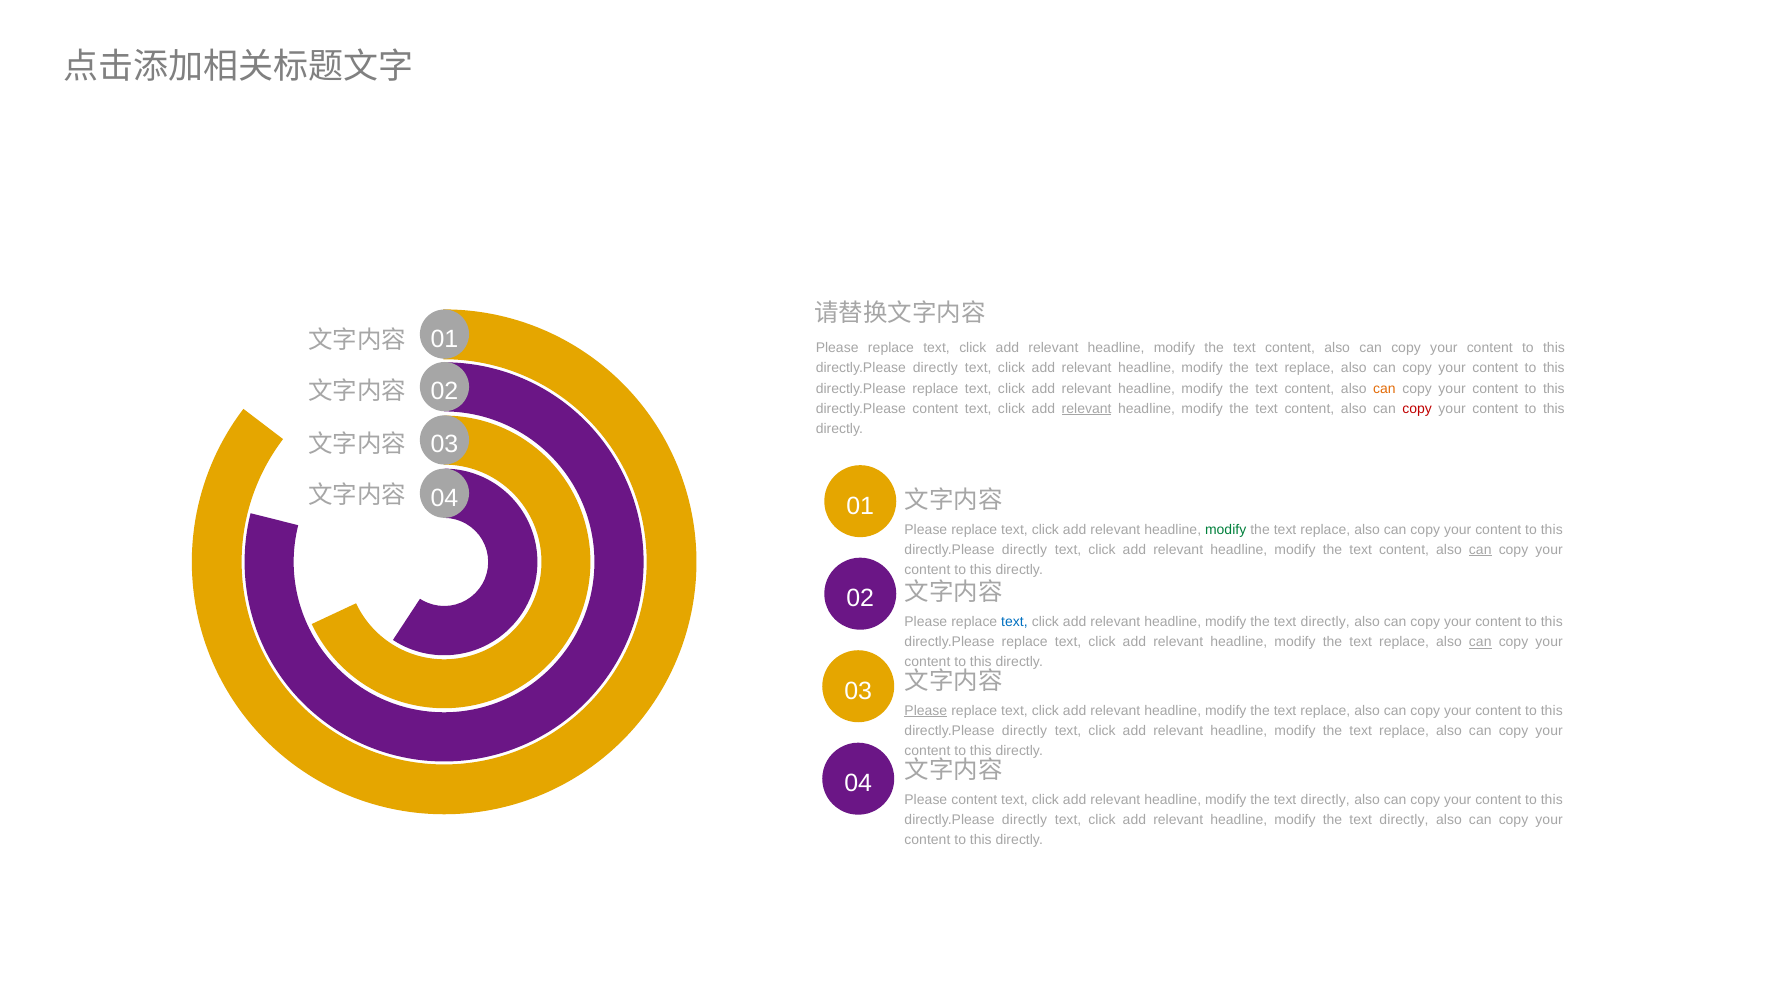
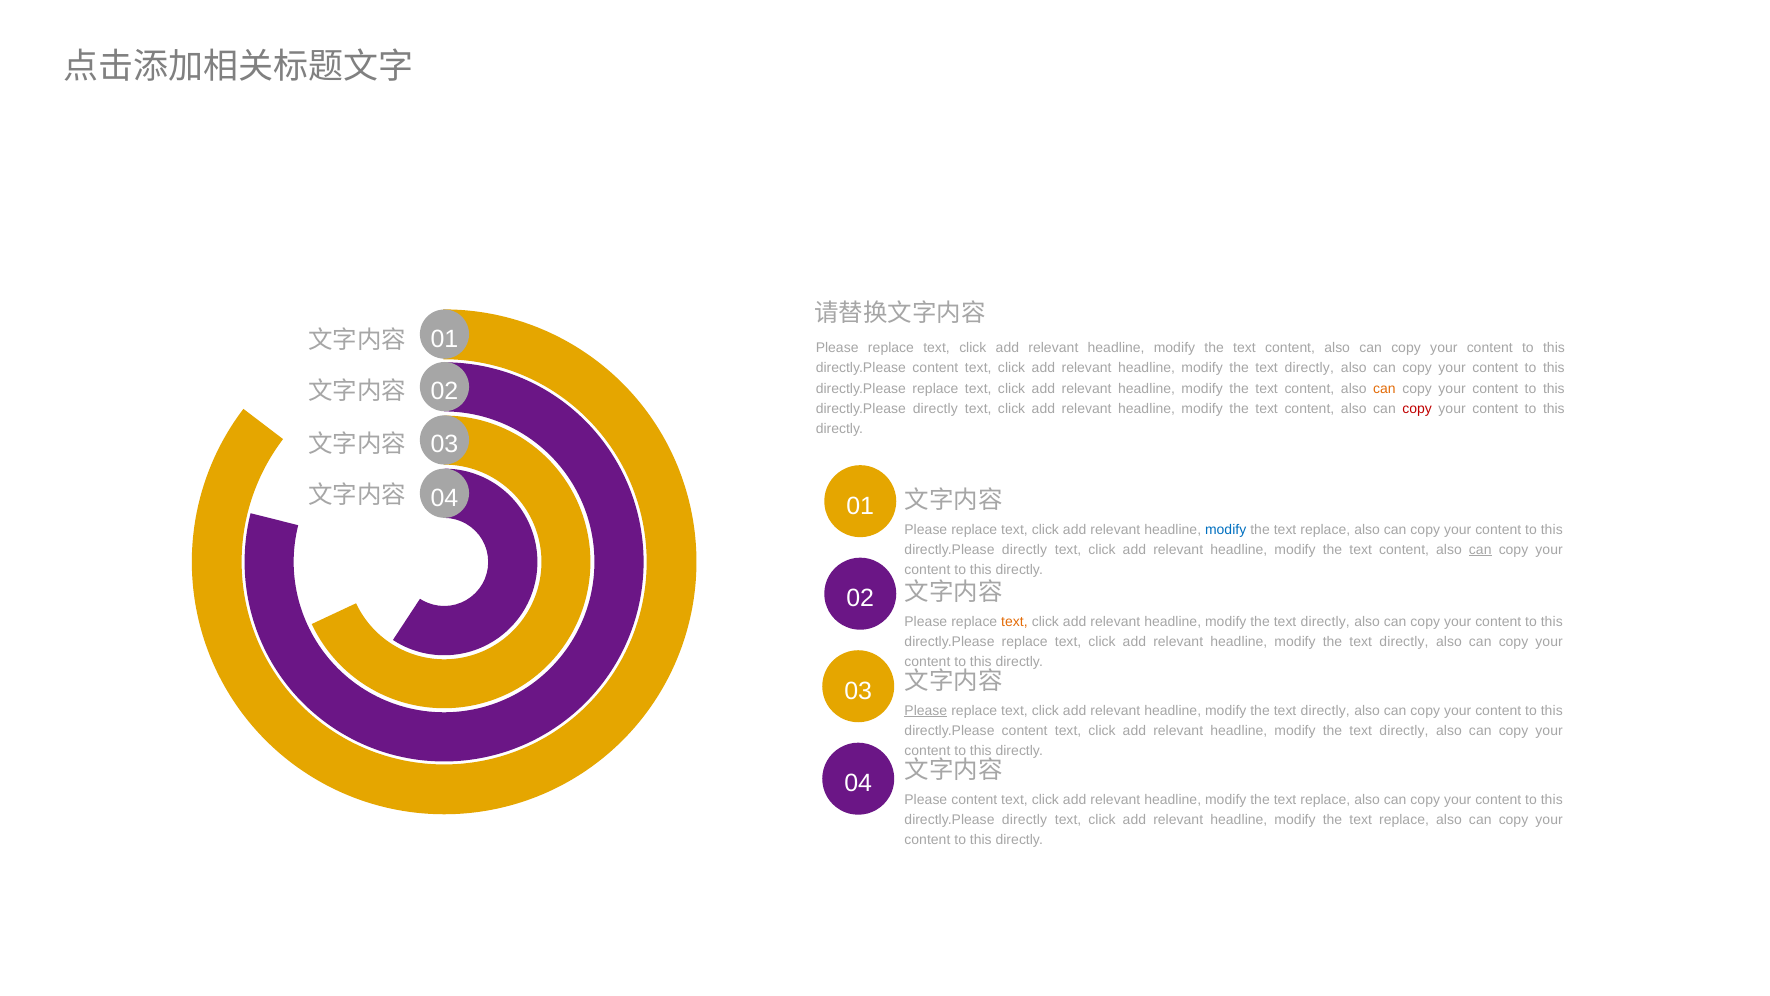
directly: directly -> content (935, 368)
replace: replace -> directly (1309, 368)
content: content -> directly (935, 408)
relevant underline: present -> none (1087, 408)
modify colour: green -> blue (1226, 529)
text colour: blue -> orange (1014, 622)
replace: replace -> directly (1404, 642)
can underline: present -> none (1480, 642)
replace: replace -> directly (1325, 711)
directly: directly -> content (1025, 731)
replace: replace -> directly (1404, 731)
directly: directly -> replace (1325, 800)
directly: directly -> replace (1404, 820)
